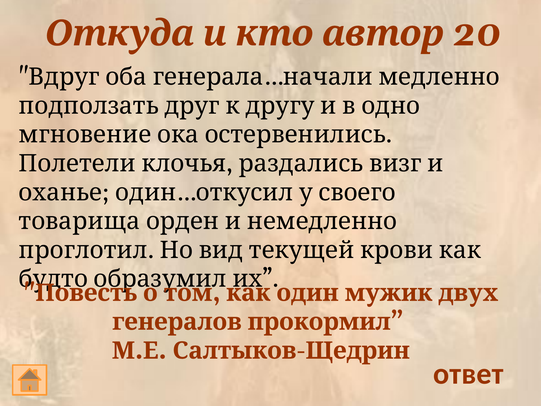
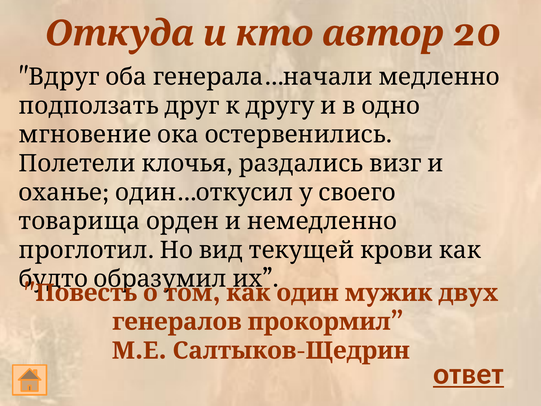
ответ underline: none -> present (468, 374)
